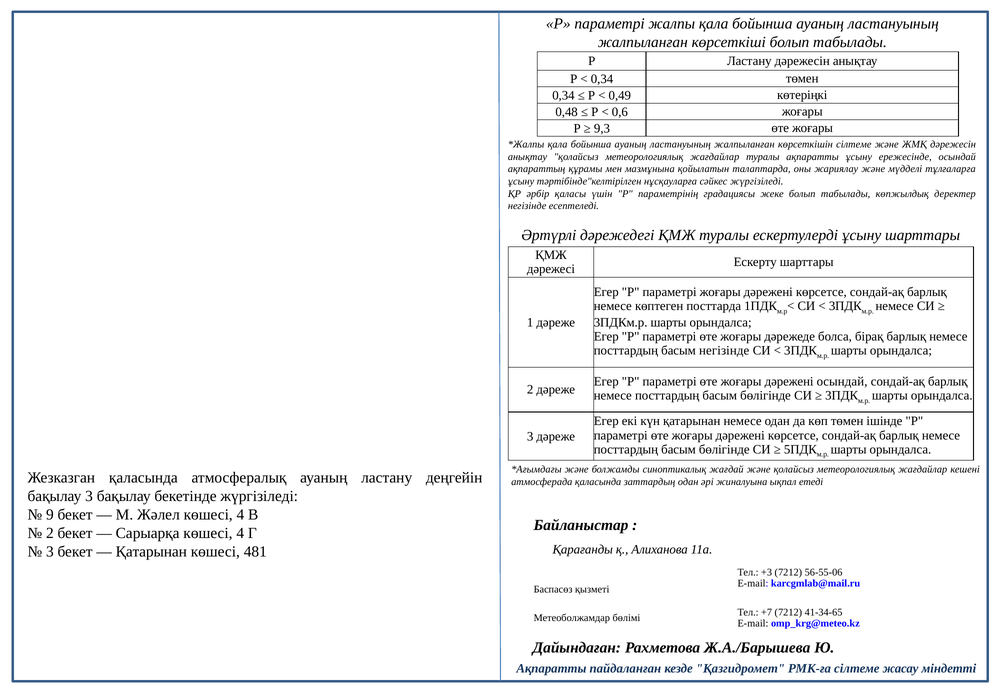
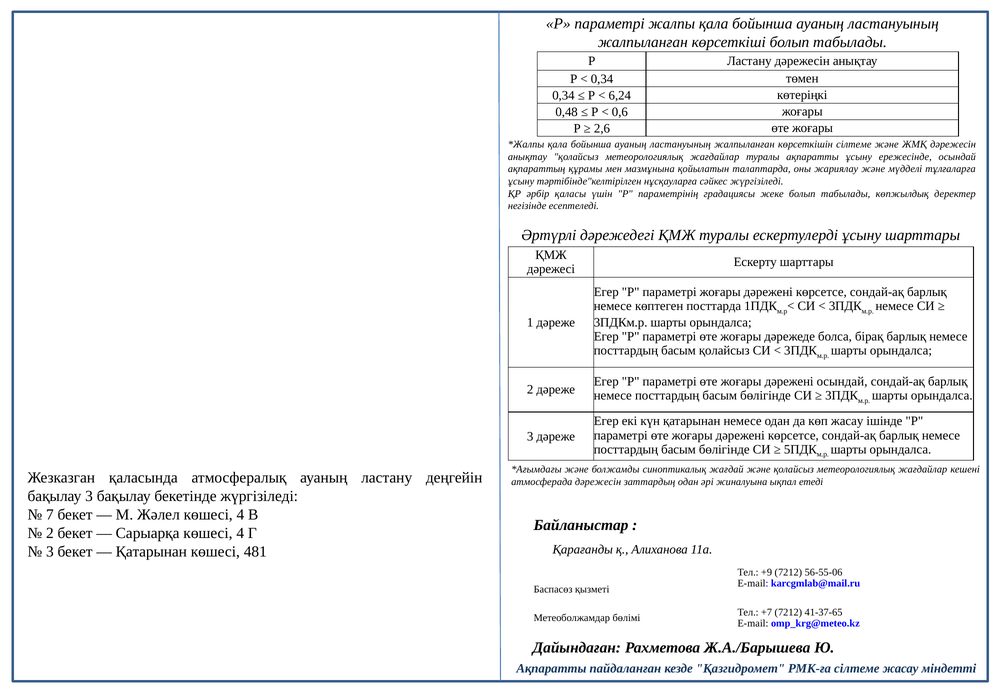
0,49: 0,49 -> 6,24 (620, 96)
9,3: 9,3 -> 2,6 (602, 129)
басым негізінде: негізінде -> қолайсыз (724, 351)
көп төмен: төмен -> жасау (847, 421)
атмосферада қаласында: қаласында -> дәрежесін (598, 482)
9: 9 -> 7 (50, 515)
+3: +3 -> +9 (767, 572)
41-34-65: 41-34-65 -> 41-37-65 (824, 612)
